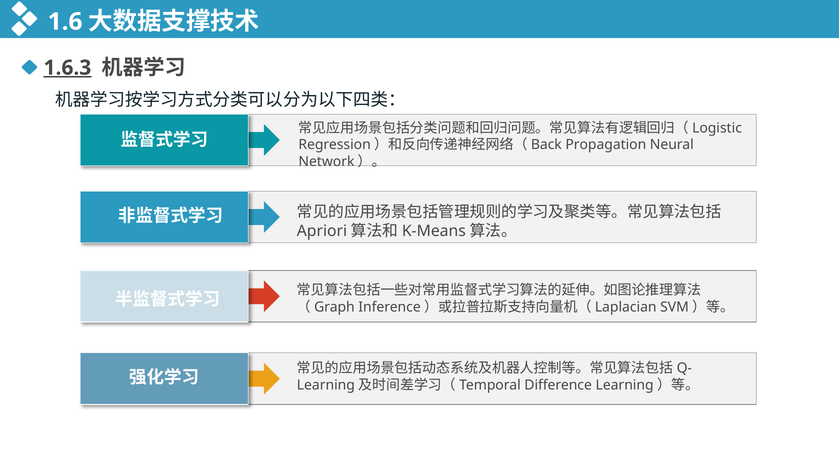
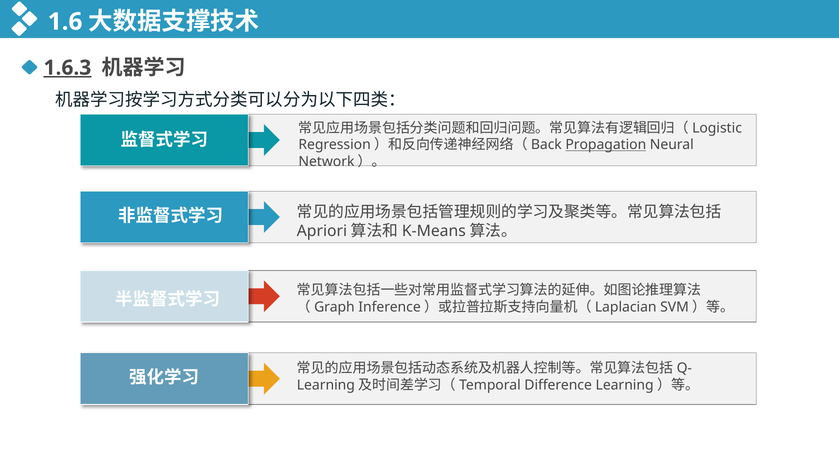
Propagation underline: none -> present (606, 145)
